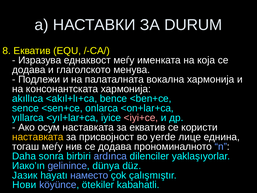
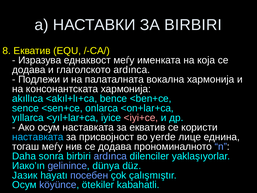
ЗА DURUM: DURUM -> BIRBIRI (193, 25)
глаголското менува: менува -> ardınca (132, 70)
наставката colour: yellow -> light blue (38, 137)
наместо: наместо -> посебен (89, 175)
Нови: Нови -> Осум (24, 185)
